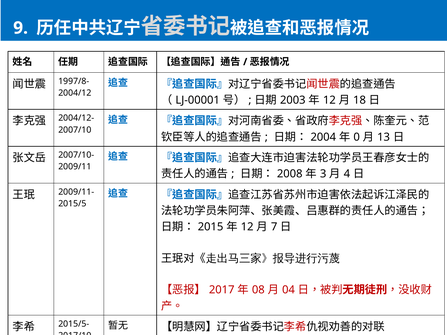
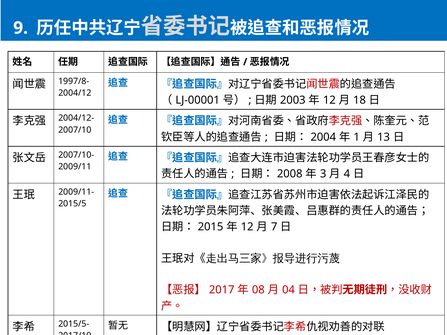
0: 0 -> 1 (357, 137)
